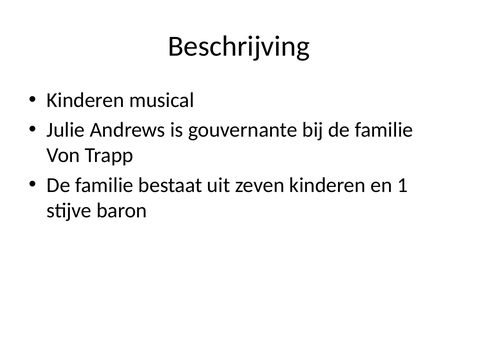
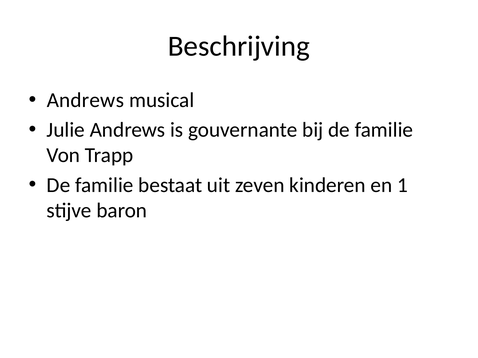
Kinderen: Kinderen -> Andrews (85, 100)
